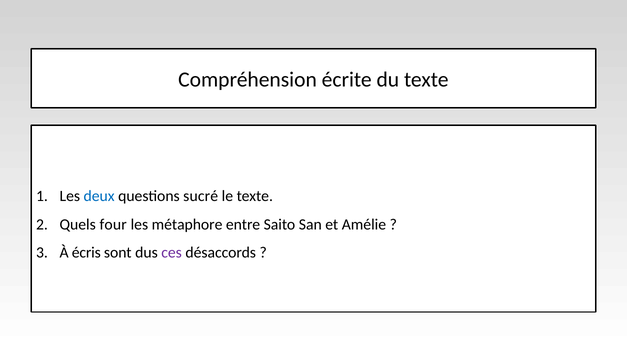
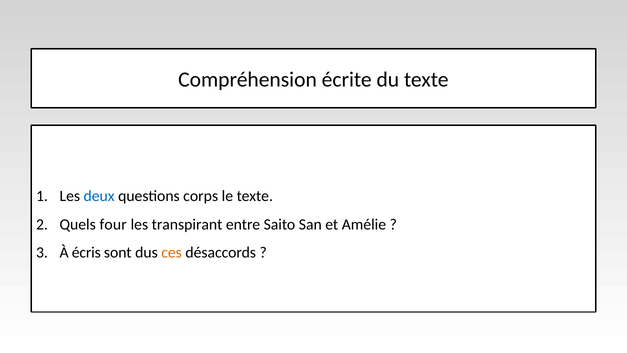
sucré: sucré -> corps (201, 196)
métaphore: métaphore -> transpirant (187, 224)
ces colour: purple -> orange (172, 252)
